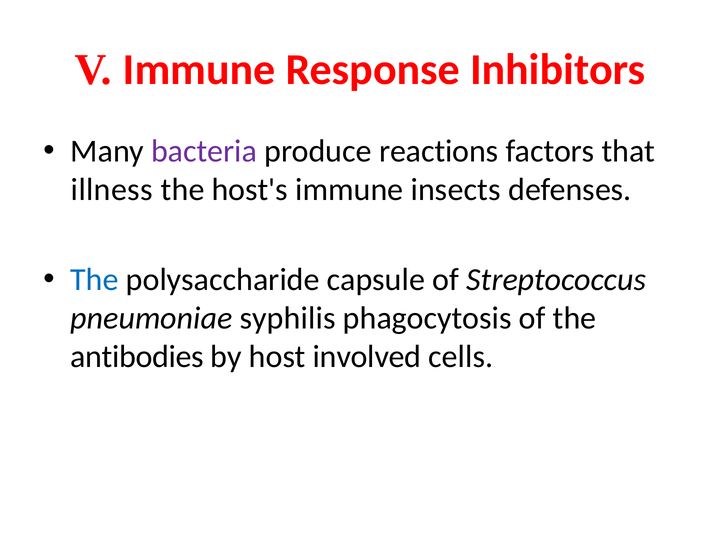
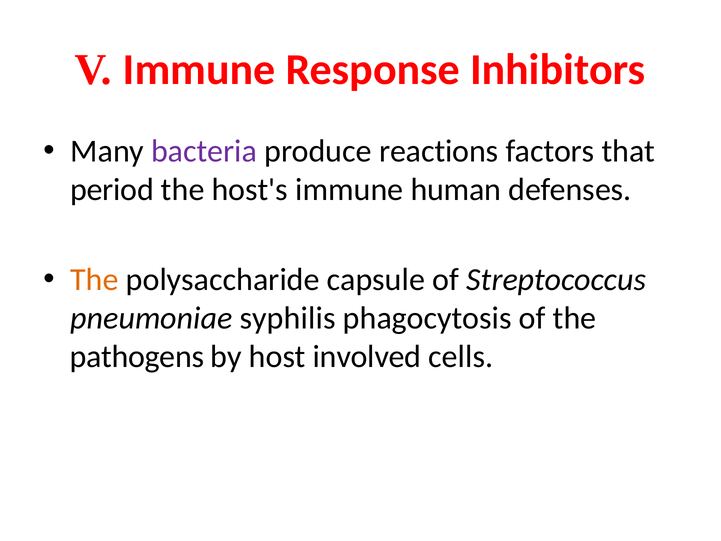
illness: illness -> period (112, 190)
insects: insects -> human (456, 190)
The colour: blue -> orange (94, 279)
antibodies: antibodies -> pathogens (137, 356)
